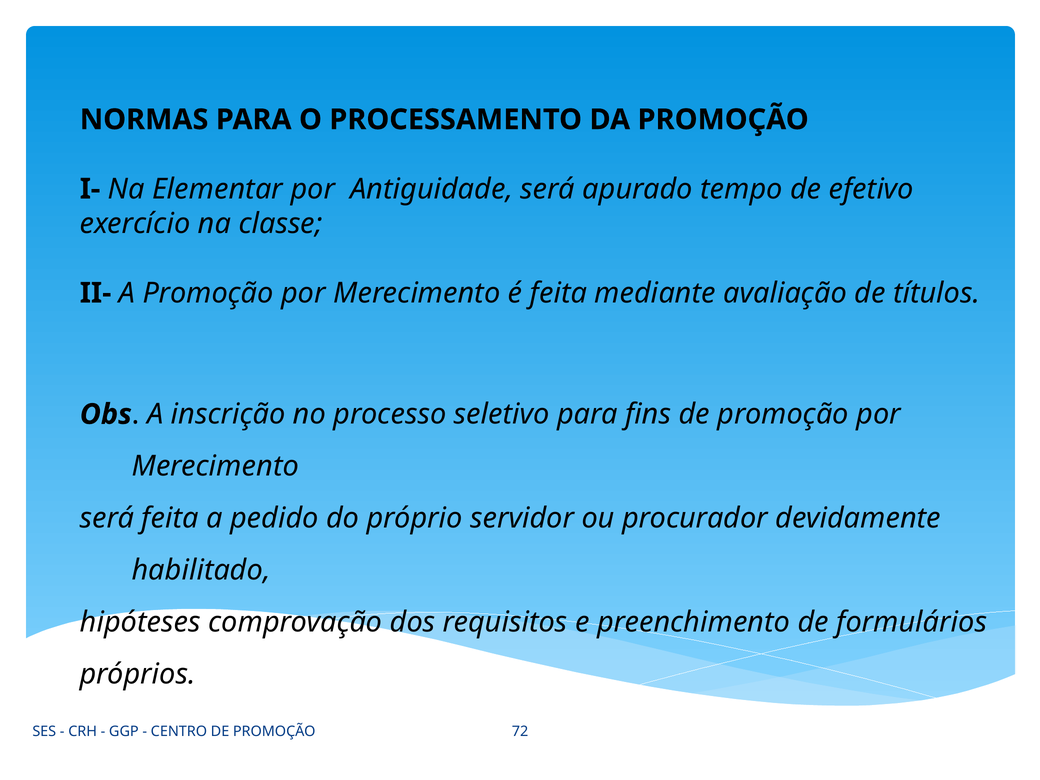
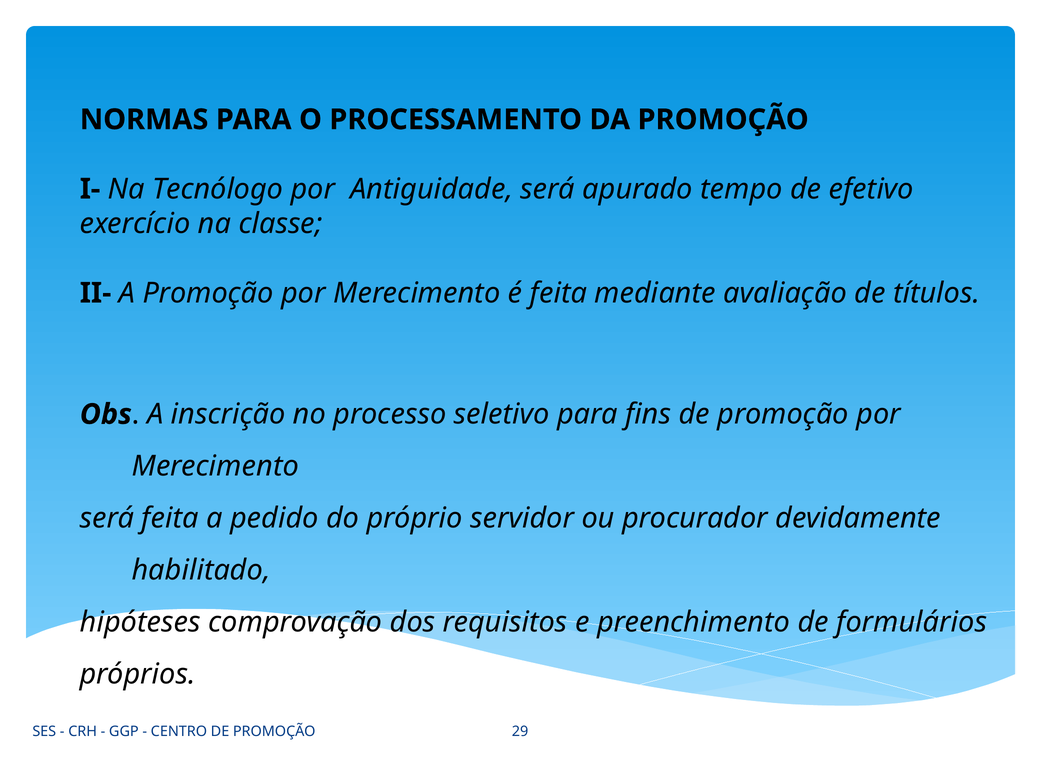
Elementar: Elementar -> Tecnólogo (218, 189)
72: 72 -> 29 (520, 732)
